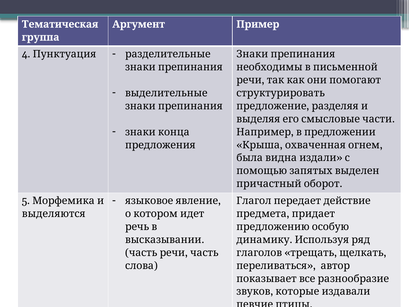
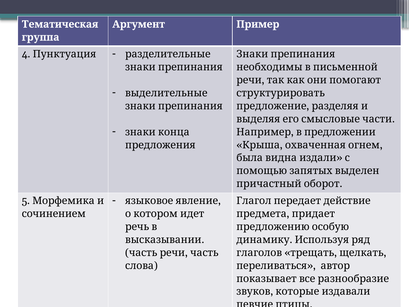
выделяются: выделяются -> сочинением (54, 214)
